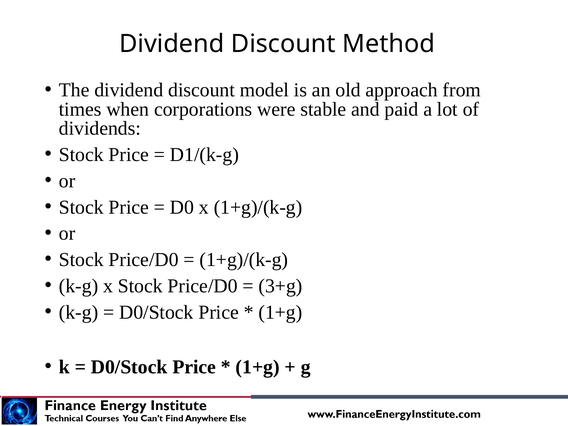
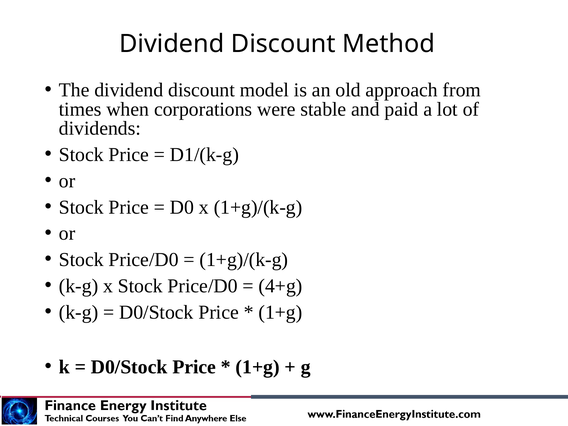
3+g: 3+g -> 4+g (280, 286)
